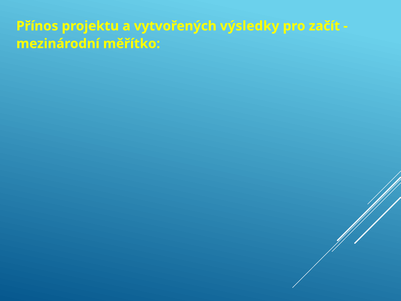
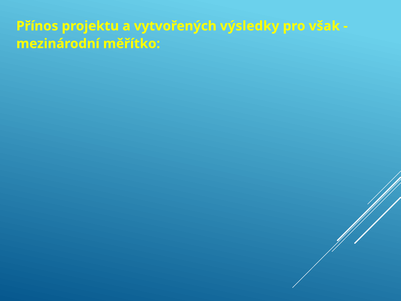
začít: začít -> však (324, 26)
